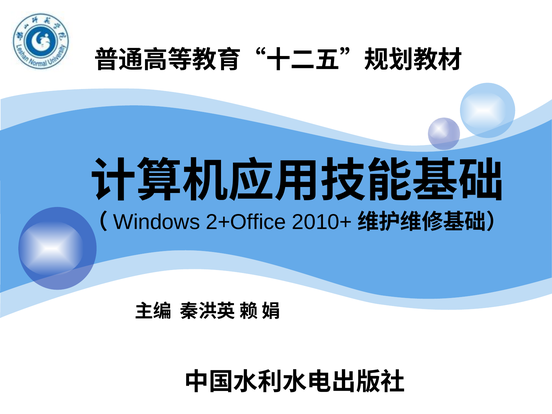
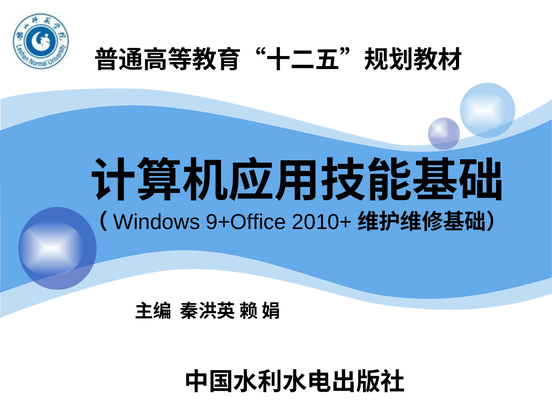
2+Office: 2+Office -> 9+Office (246, 222)
